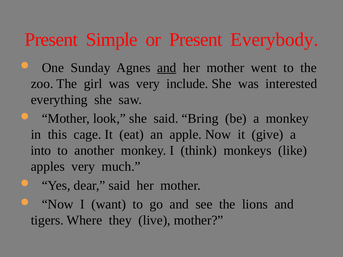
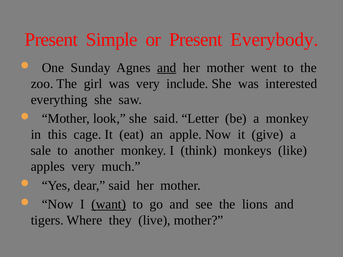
Bring: Bring -> Letter (200, 119)
into: into -> sale (41, 151)
want underline: none -> present (109, 205)
